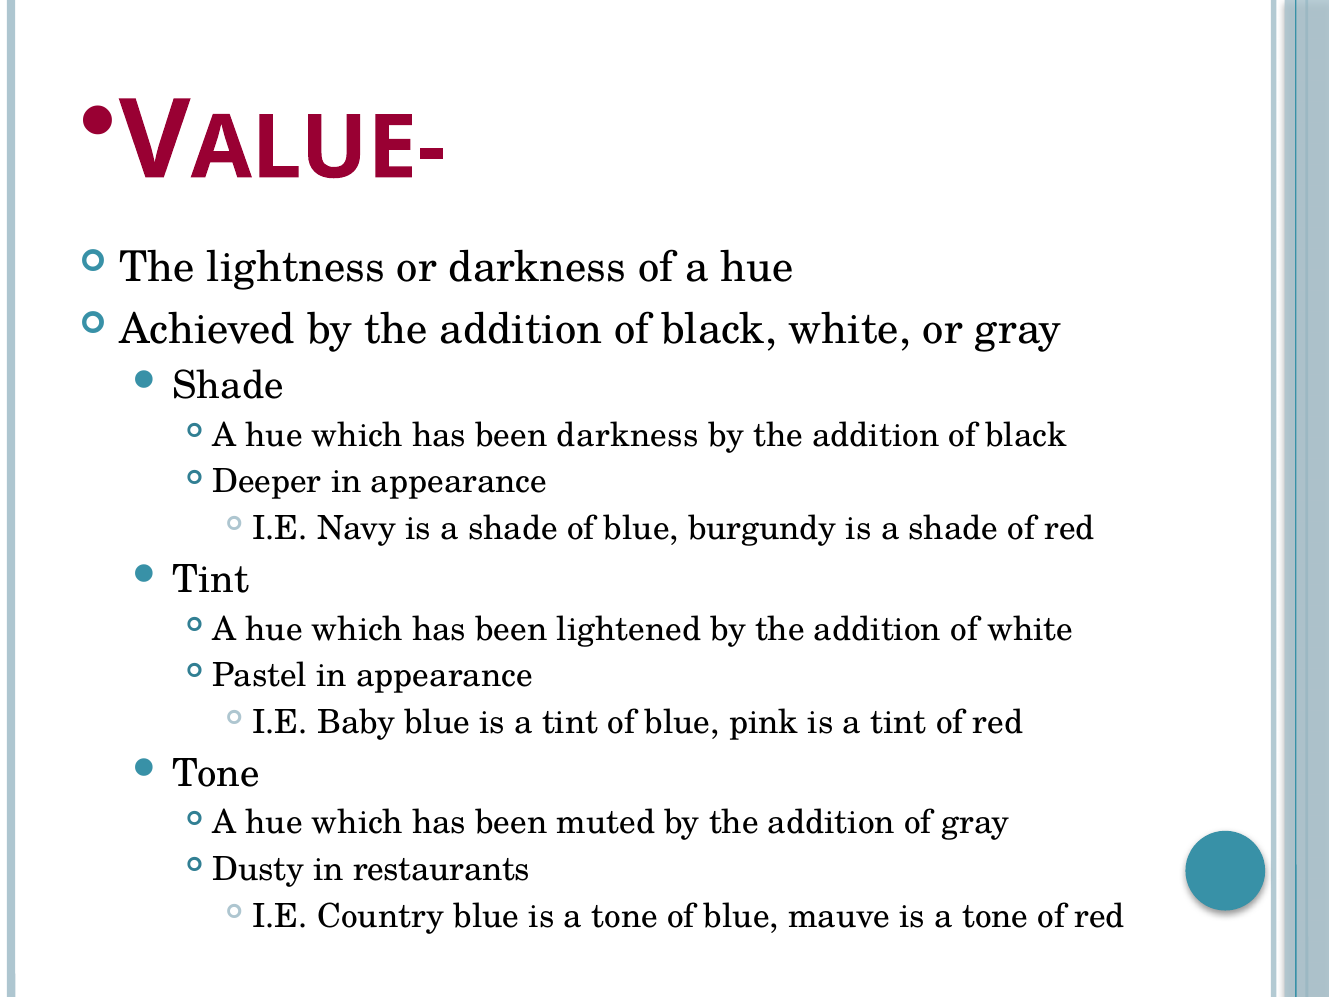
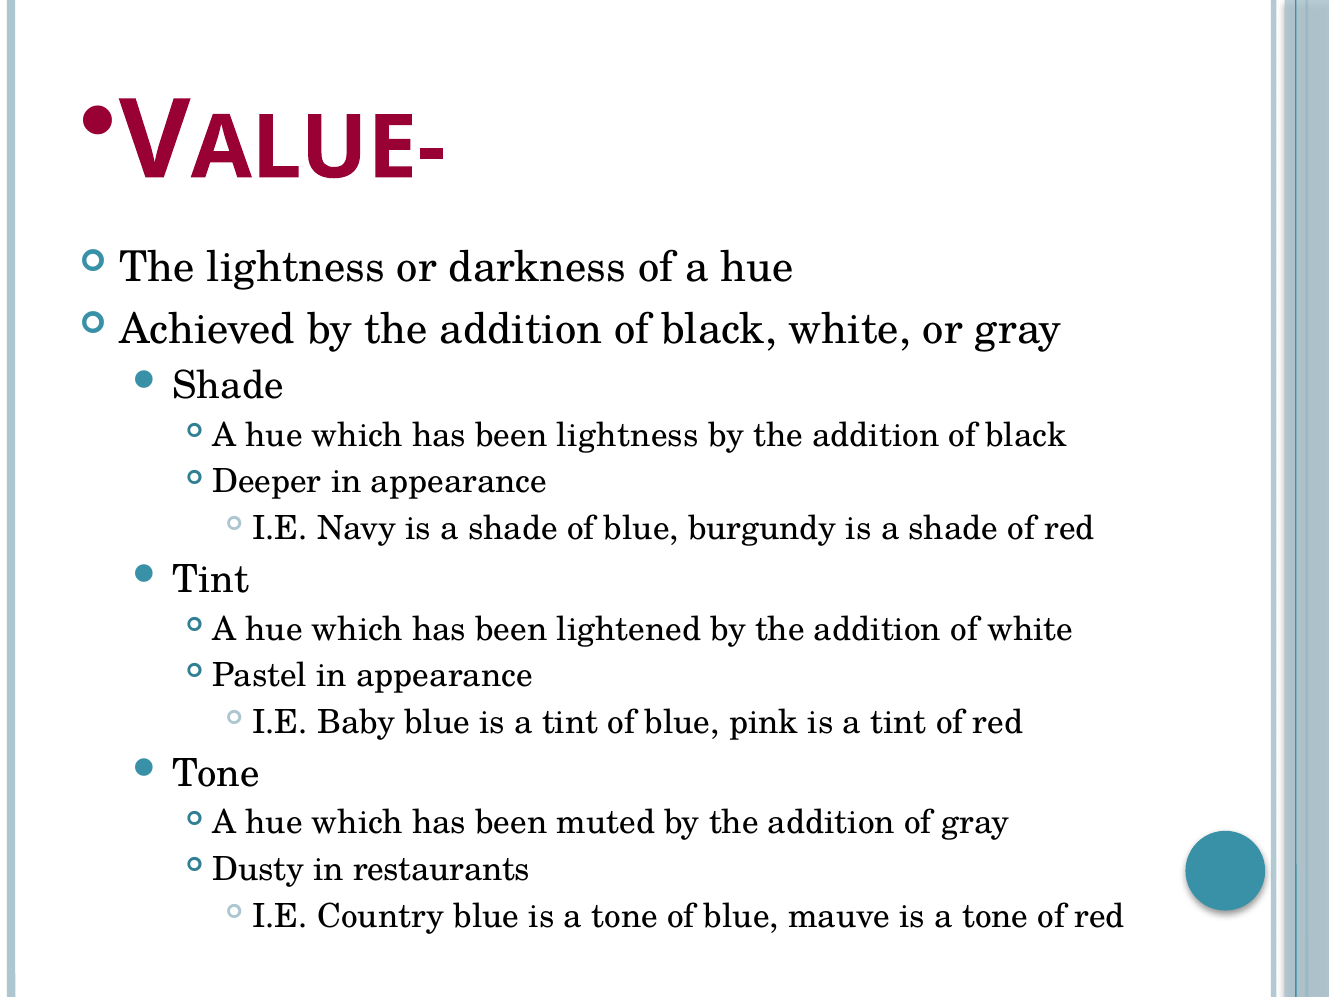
been darkness: darkness -> lightness (628, 435)
